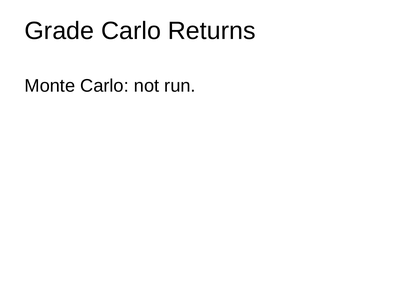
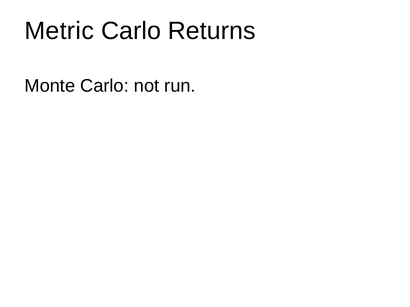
Grade: Grade -> Metric (59, 31)
